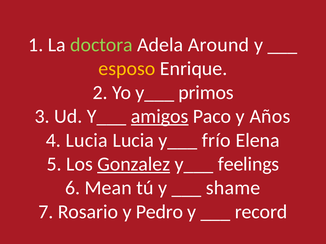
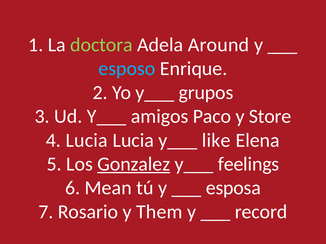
esposo colour: yellow -> light blue (127, 69)
primos: primos -> grupos (206, 93)
amigos underline: present -> none (160, 117)
Años: Años -> Store (270, 117)
frío: frío -> like (216, 140)
shame: shame -> esposa (233, 188)
Pedro: Pedro -> Them (159, 212)
